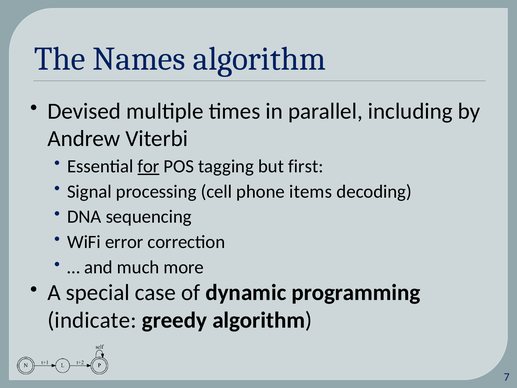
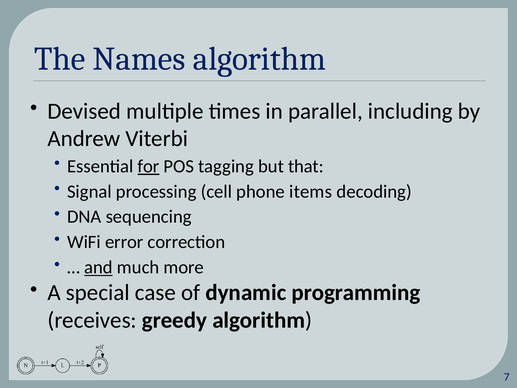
first: first -> that (306, 166)
and underline: none -> present (98, 267)
indicate: indicate -> receives (92, 320)
